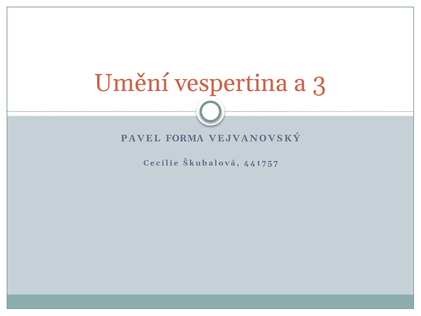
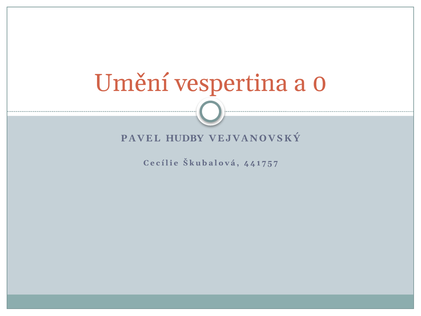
3: 3 -> 0 (320, 83)
FORMA: FORMA -> HUDBY (185, 138)
